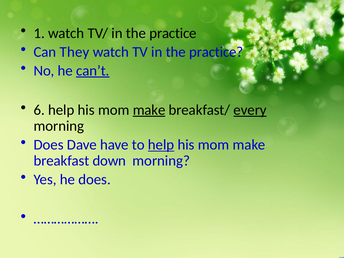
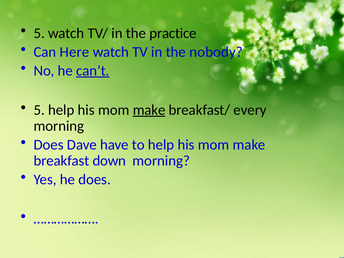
1: 1 -> 5 (39, 33)
They: They -> Here (74, 52)
TV in the practice: practice -> nobody (216, 52)
6: 6 -> 5 (39, 110)
every underline: present -> none (250, 110)
help underline: present -> none (161, 145)
